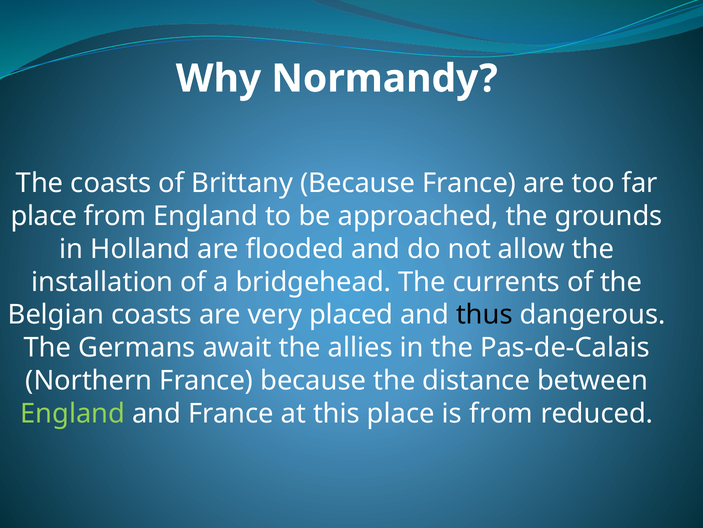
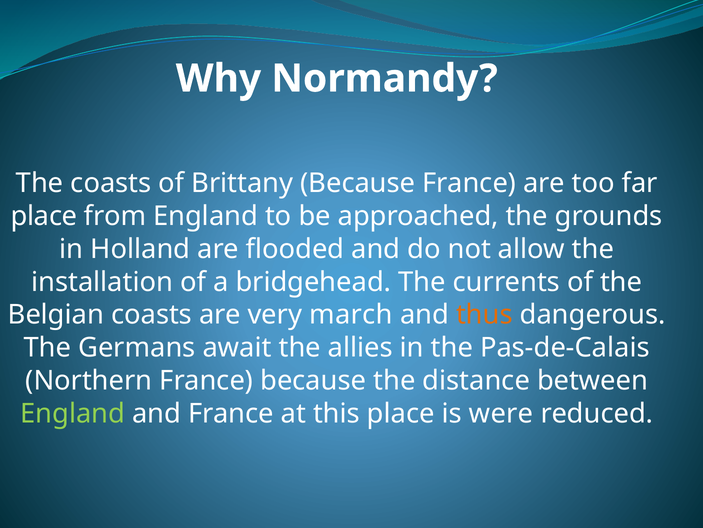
placed: placed -> march (351, 314)
thus colour: black -> orange (484, 314)
is from: from -> were (501, 413)
